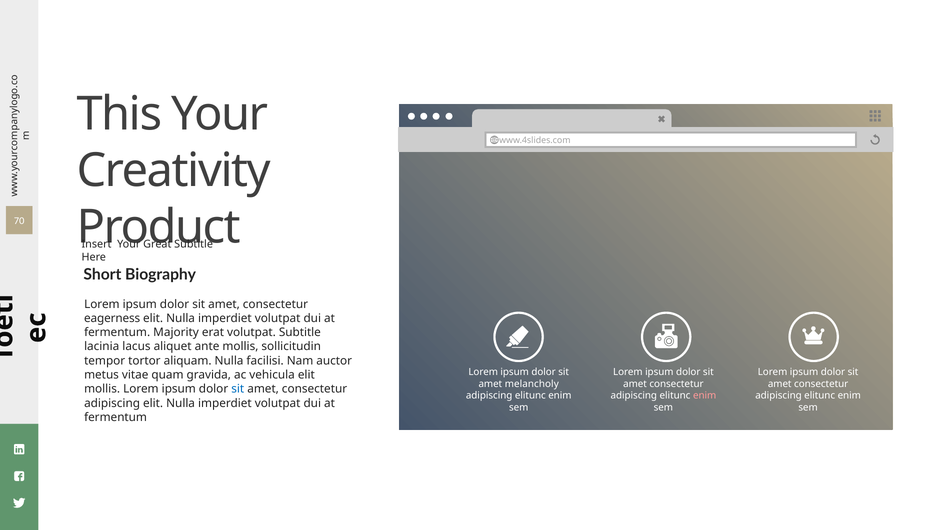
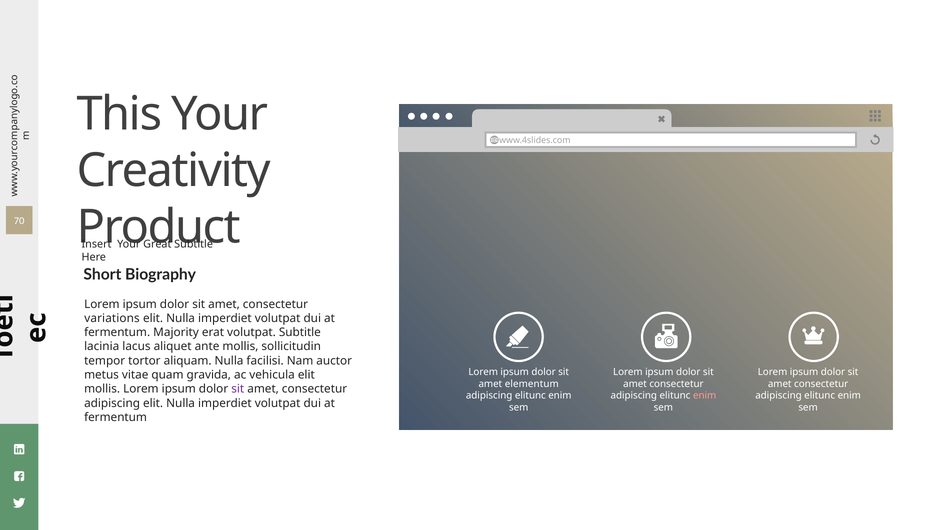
eagerness: eagerness -> variations (112, 318)
melancholy: melancholy -> elementum (532, 384)
sit colour: blue -> purple (238, 389)
